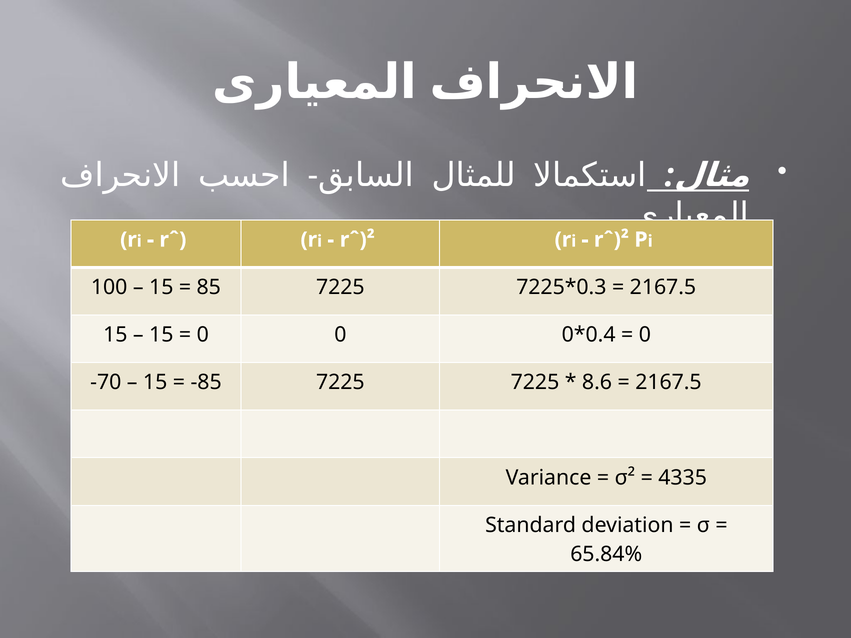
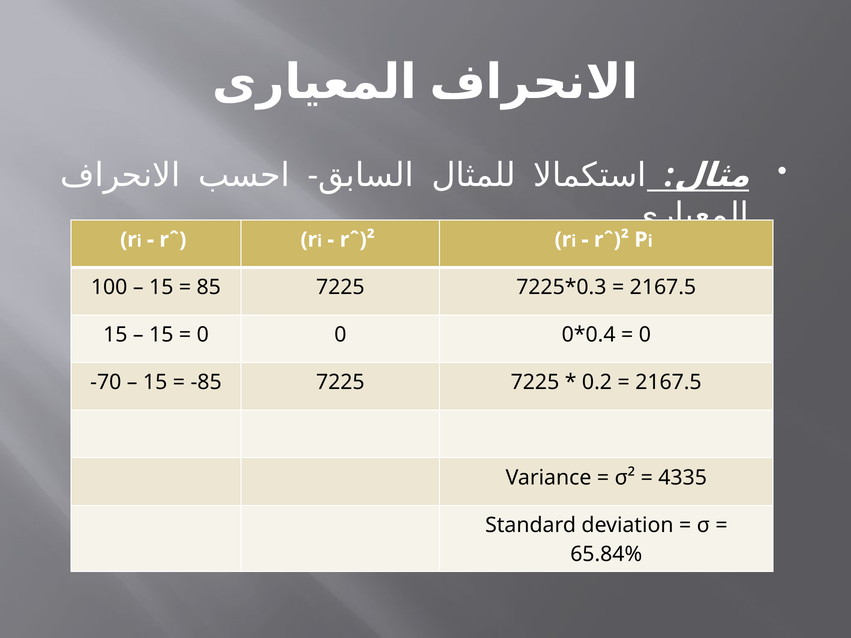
8.6: 8.6 -> 0.2 (597, 383)
